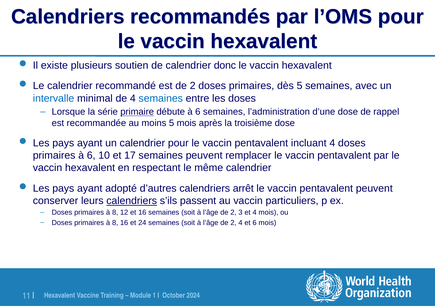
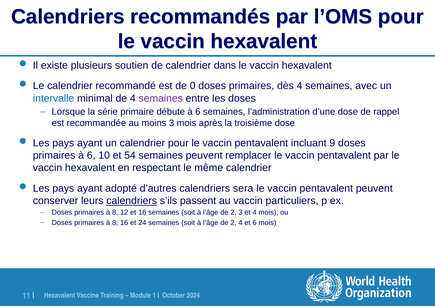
donc: donc -> dans (225, 65)
est de 2: 2 -> 0 (193, 86)
dès 5: 5 -> 4 (300, 86)
semaines colour: blue -> purple (161, 98)
primaire underline: present -> none (137, 112)
moins 5: 5 -> 3 (172, 123)
incluant 4: 4 -> 9 (332, 143)
17: 17 -> 54 (130, 156)
arrêt: arrêt -> sera (243, 189)
